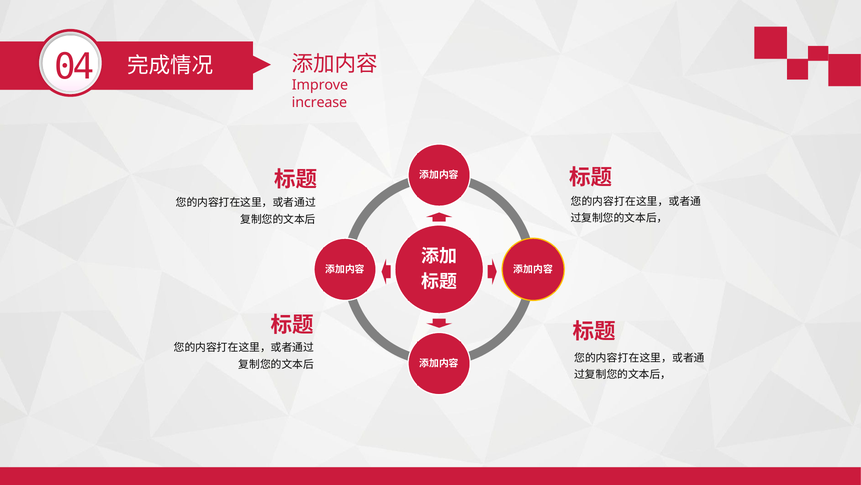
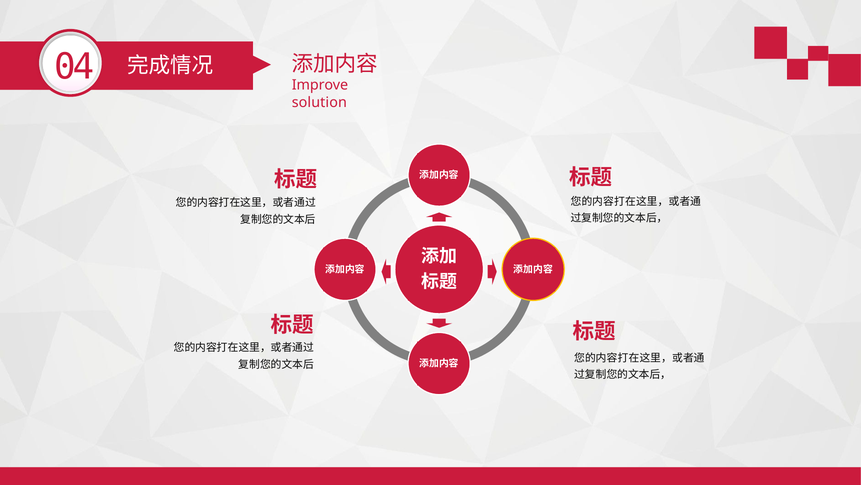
increase: increase -> solution (319, 102)
